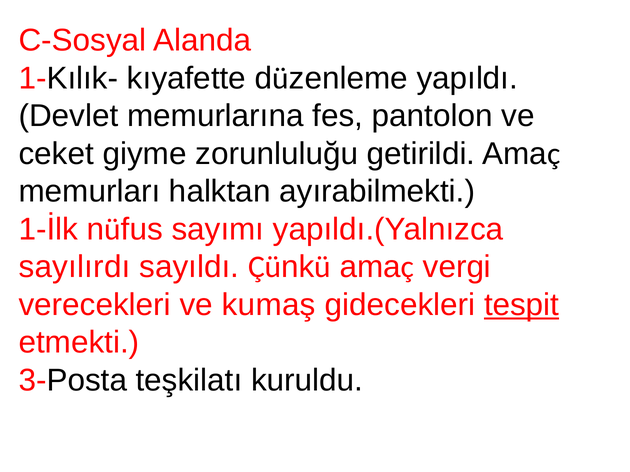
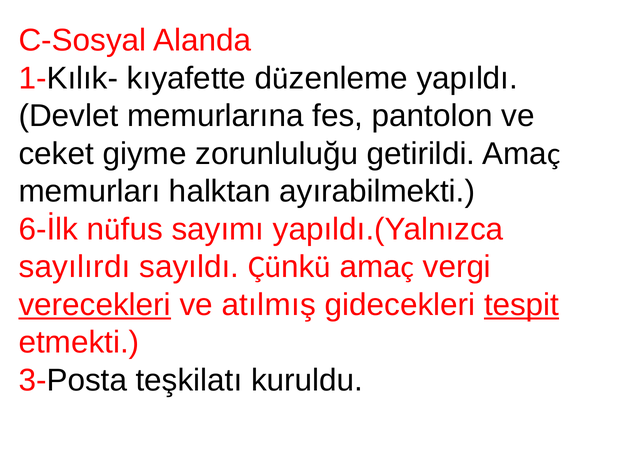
1-İlk: 1-İlk -> 6-İlk (48, 230)
verecekleri underline: none -> present (95, 305)
kumaş: kumaş -> atılmış (269, 305)
